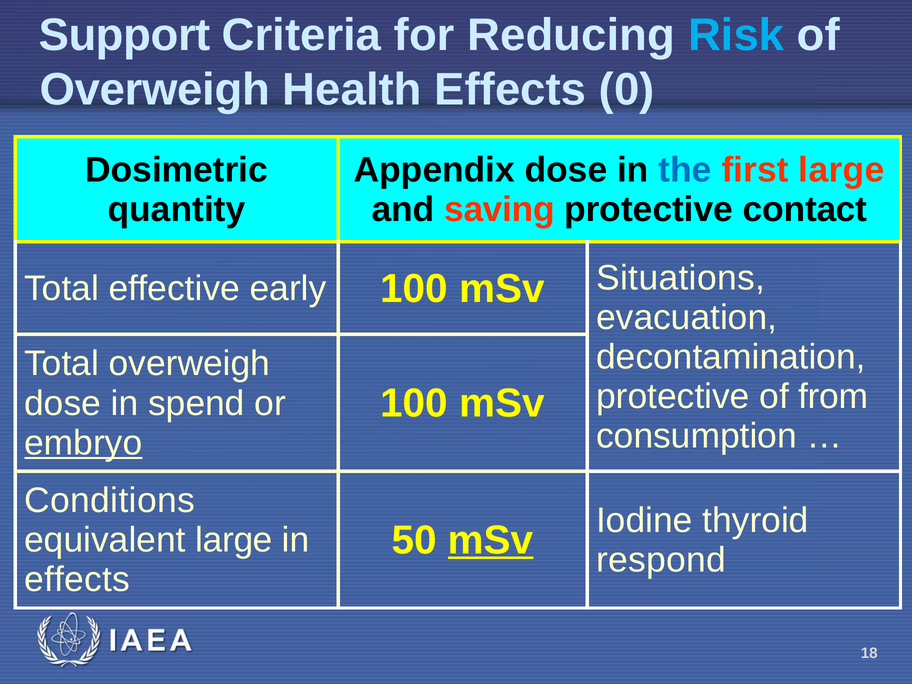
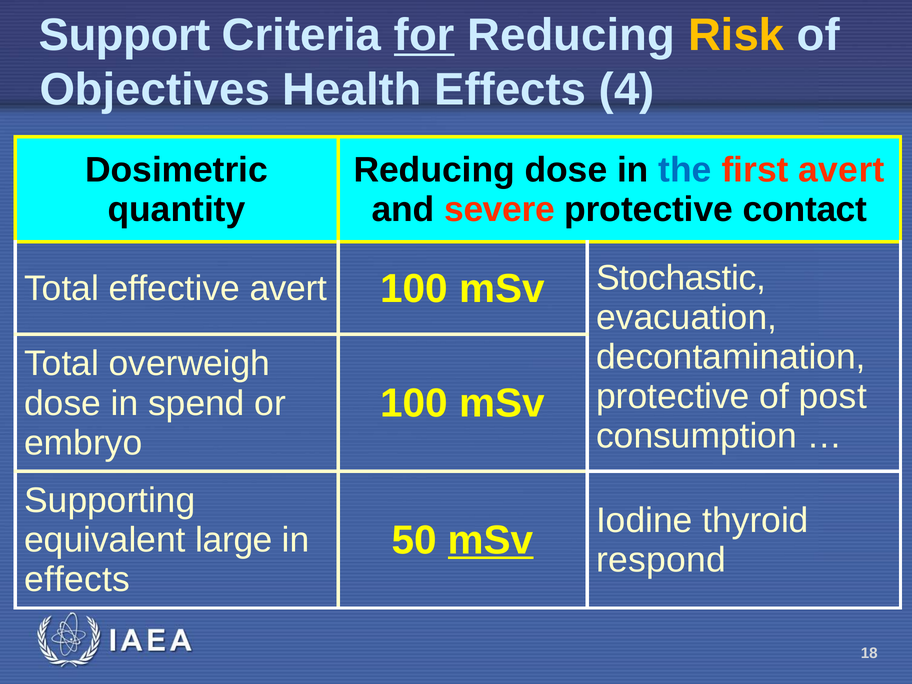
for underline: none -> present (424, 35)
Risk colour: light blue -> yellow (736, 35)
Overweigh: Overweigh -> Objectives (155, 90)
0: 0 -> 4 (627, 90)
Appendix: Appendix -> Reducing (434, 170)
first large: large -> avert (841, 170)
saving: saving -> severe (499, 210)
effective early: early -> avert (288, 289)
Situations: Situations -> Stochastic (681, 278)
from: from -> post (833, 397)
embryo underline: present -> none (83, 443)
Conditions: Conditions -> Supporting (110, 501)
